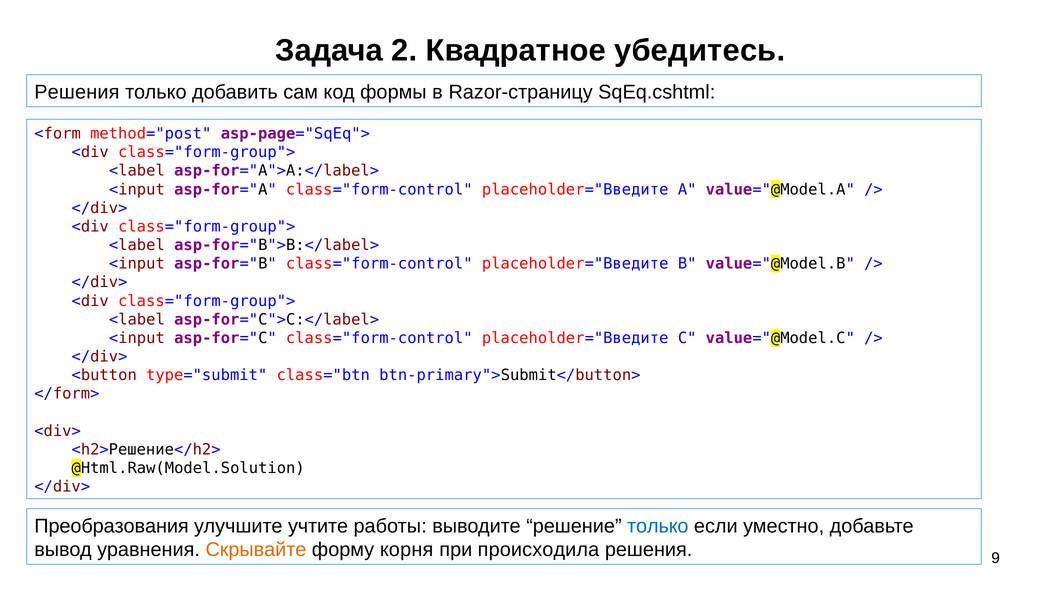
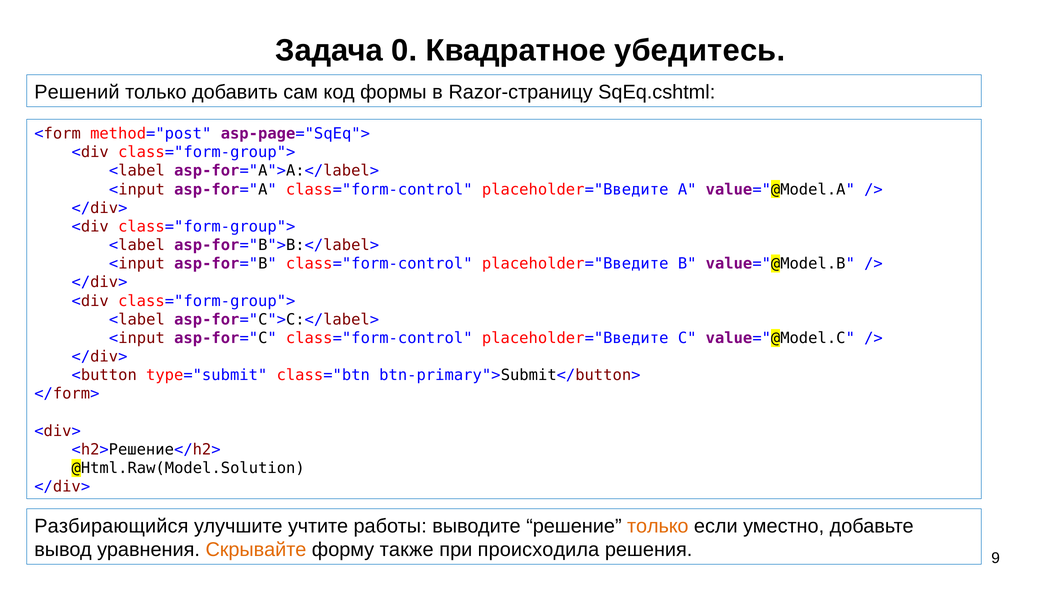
2: 2 -> 0 (404, 51)
Решения: Решения -> Решений (77, 92)
Преобразования: Преобразования -> Разбирающийся (111, 526)
только colour: blue -> orange (658, 526)
корня: корня -> также (407, 550)
